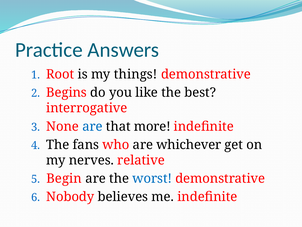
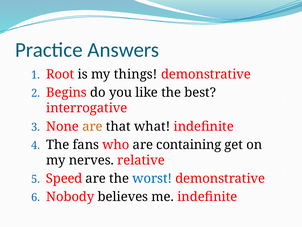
are colour: blue -> orange (92, 126)
more: more -> what (152, 126)
whichever: whichever -> containing (189, 144)
Begin: Begin -> Speed (64, 178)
